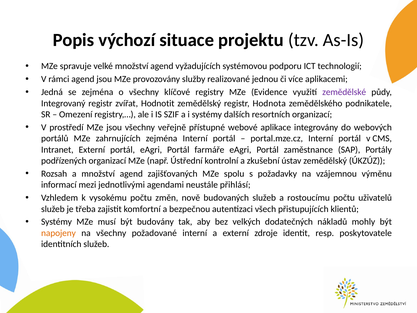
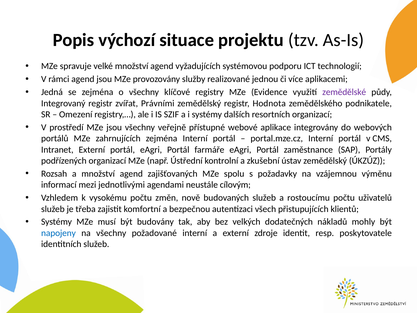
Hodnotit: Hodnotit -> Právními (158, 103)
přihlásí: přihlásí -> cílovým (235, 185)
napojeny colour: orange -> blue (58, 233)
